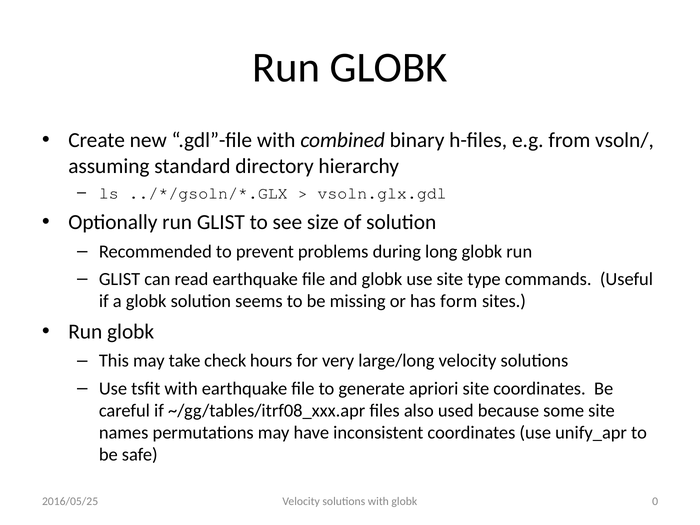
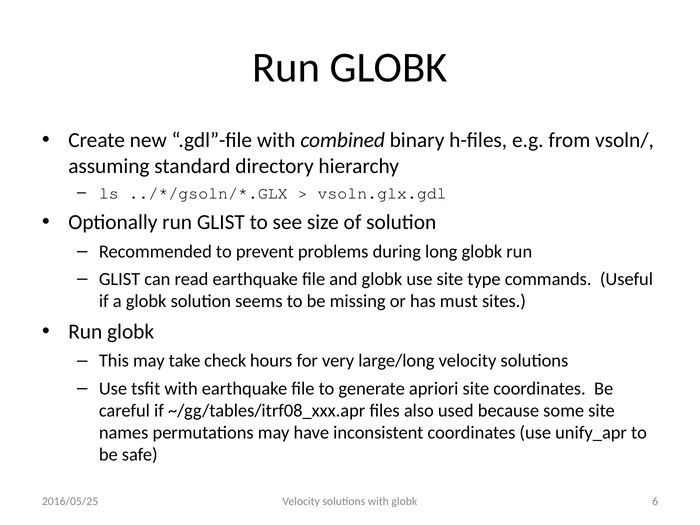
form: form -> must (459, 301)
0: 0 -> 6 (655, 501)
